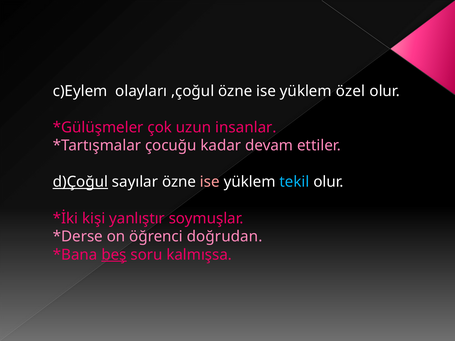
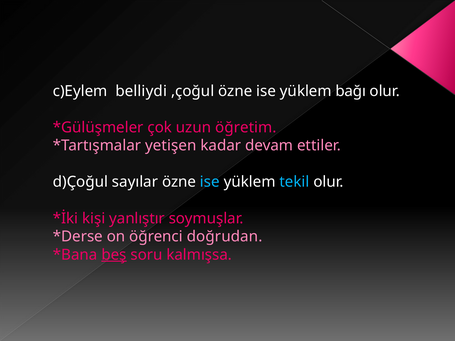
olayları: olayları -> belliydi (141, 91)
özel: özel -> bağı (351, 91)
insanlar: insanlar -> öğretim (246, 128)
çocuğu: çocuğu -> yetişen (171, 146)
d)Çoğul underline: present -> none (80, 182)
ise colour: pink -> light blue (210, 182)
